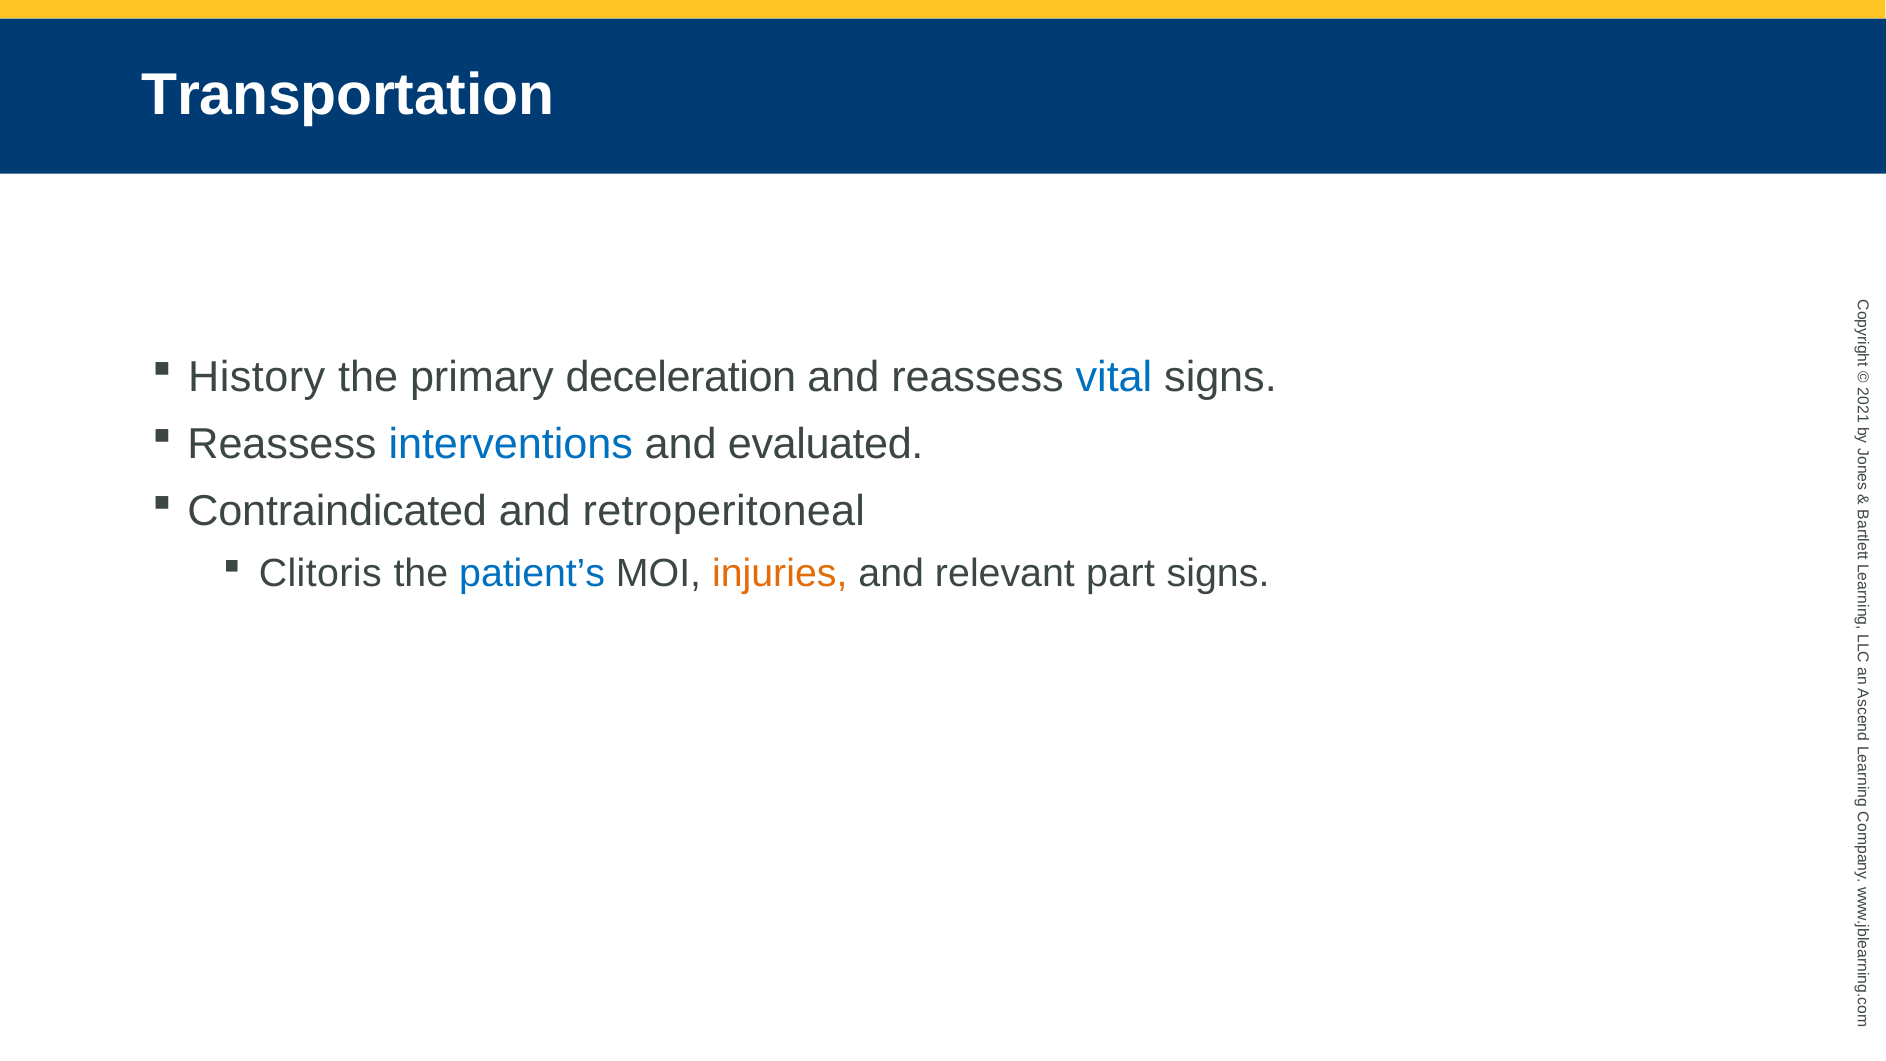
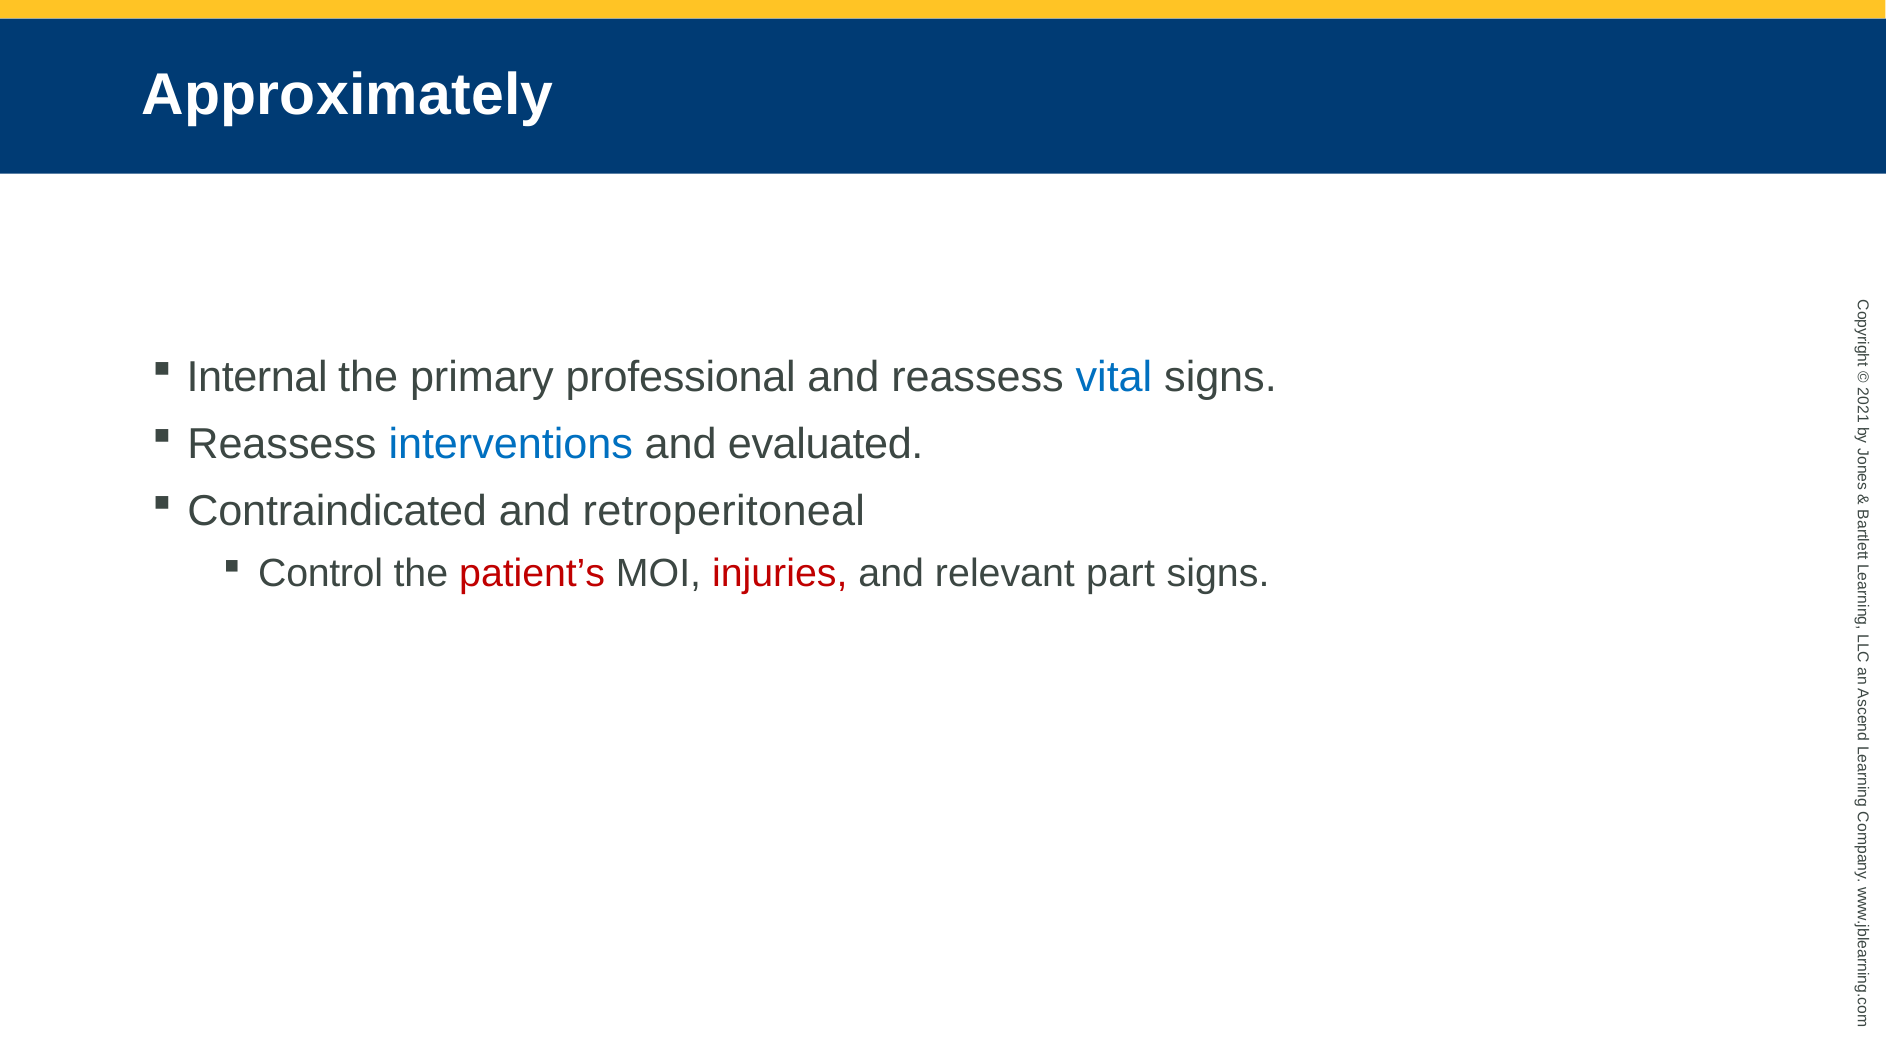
Transportation: Transportation -> Approximately (348, 95)
History: History -> Internal (257, 377)
deceleration: deceleration -> professional (681, 377)
Clitoris: Clitoris -> Control (321, 574)
patient’s colour: blue -> red (532, 574)
injuries colour: orange -> red (780, 574)
